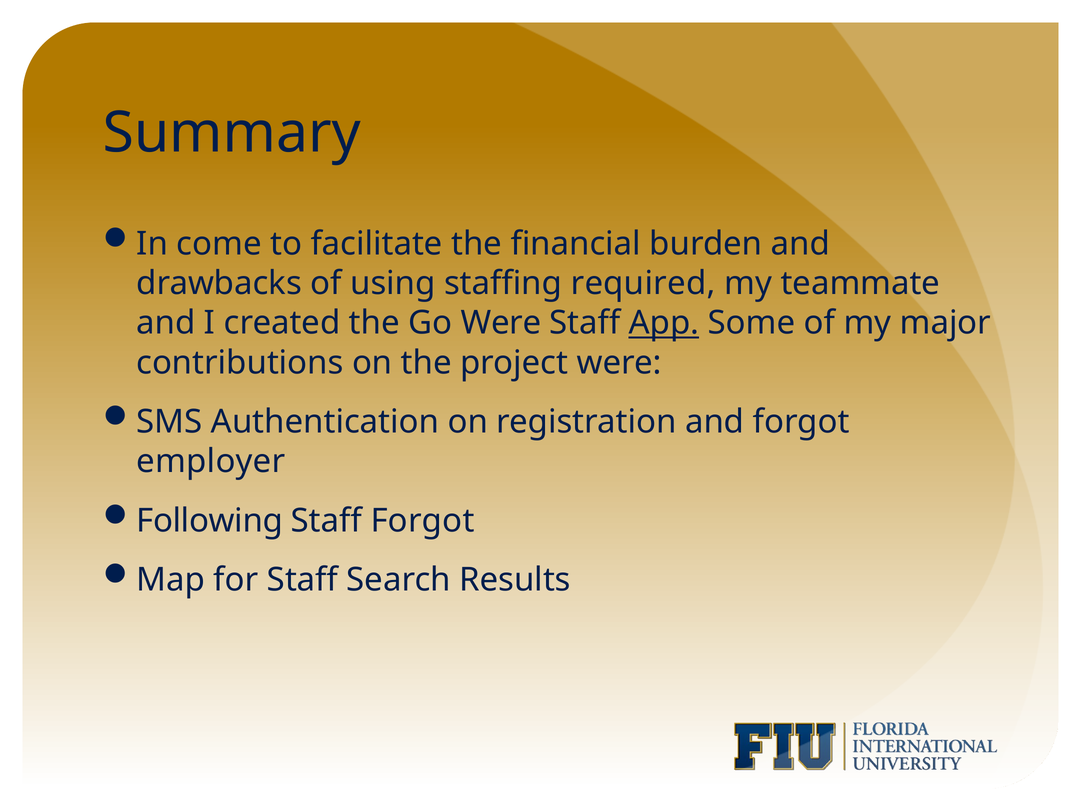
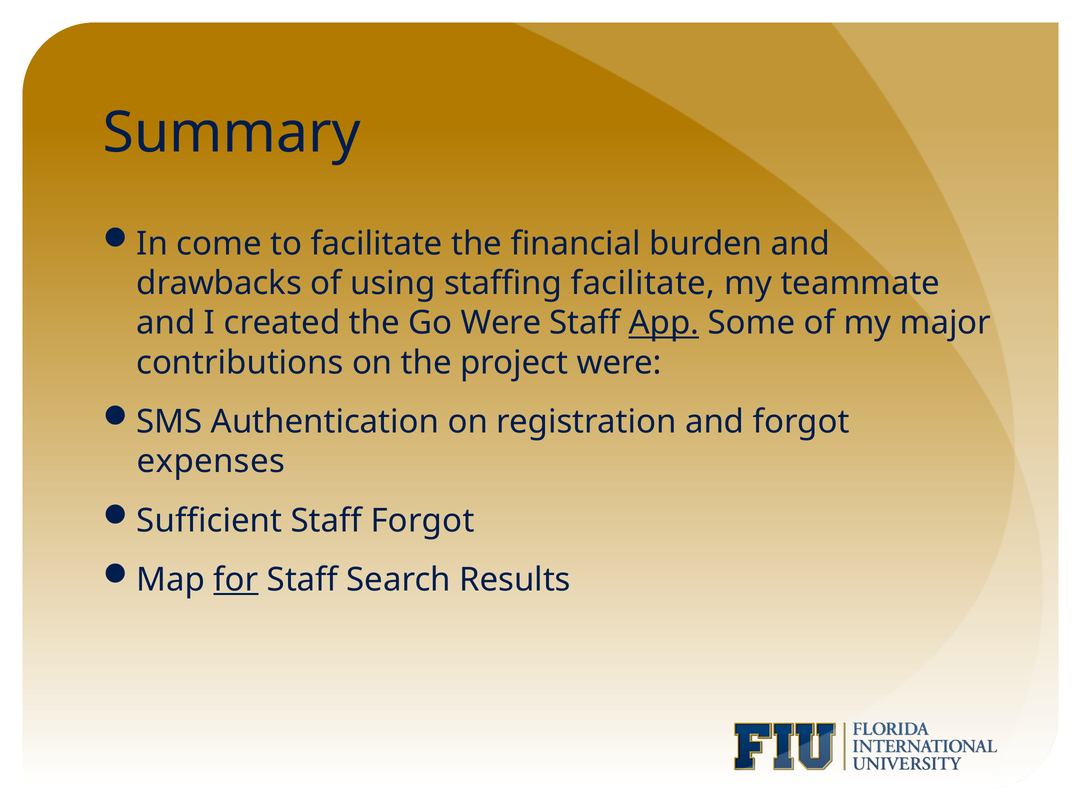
staffing required: required -> facilitate (643, 283)
employer: employer -> expenses (211, 461)
Following: Following -> Sufficient (209, 521)
for underline: none -> present (236, 580)
